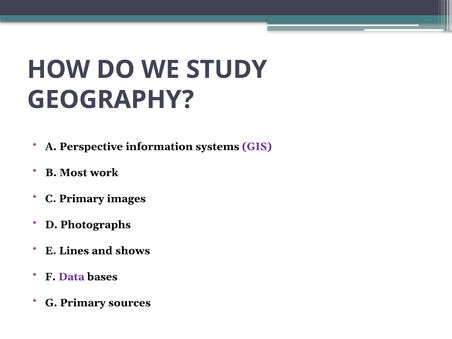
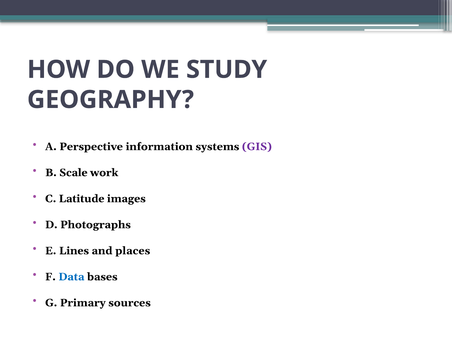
Most: Most -> Scale (73, 173)
C Primary: Primary -> Latitude (82, 199)
shows: shows -> places (133, 251)
Data colour: purple -> blue (71, 277)
